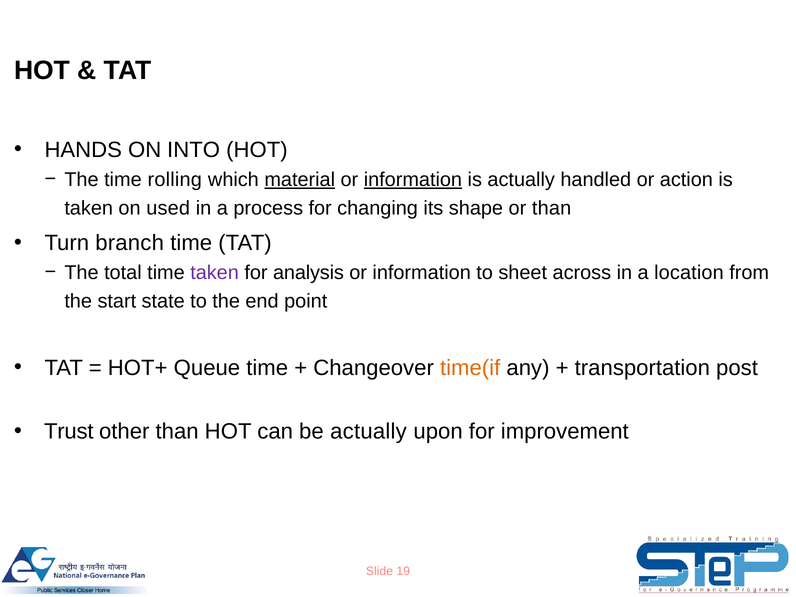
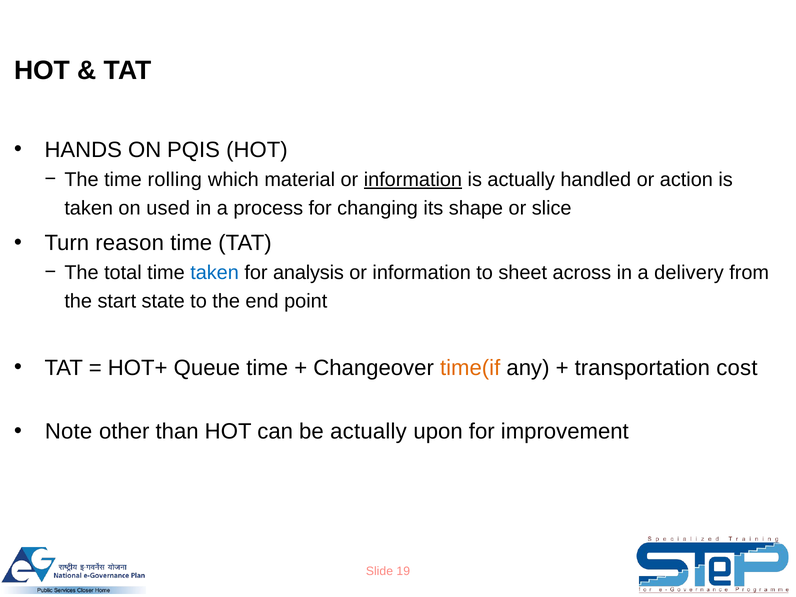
INTO: INTO -> PQIS (194, 150)
material underline: present -> none (300, 180)
or than: than -> slice (552, 208)
branch: branch -> reason (130, 243)
taken colour: purple -> blue (215, 273)
location: location -> delivery (689, 273)
post: post -> cost (737, 368)
Trust: Trust -> Note (69, 432)
